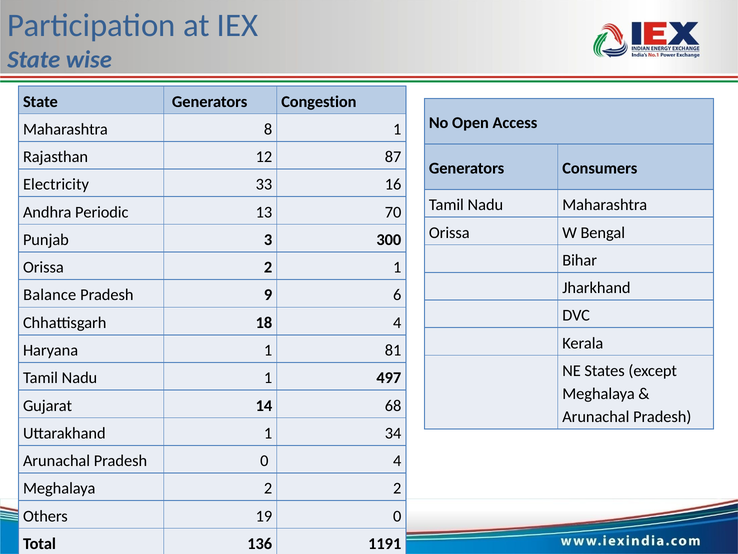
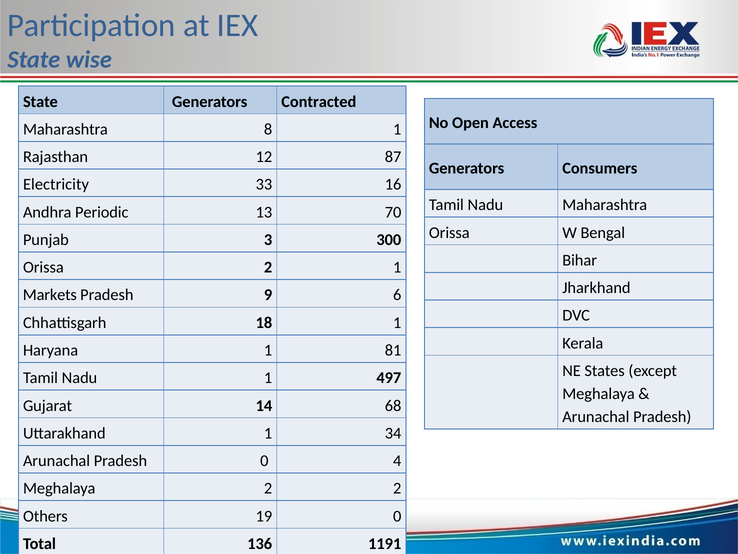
Congestion: Congestion -> Contracted (319, 102)
Balance: Balance -> Markets (50, 295)
18 4: 4 -> 1 (397, 322)
